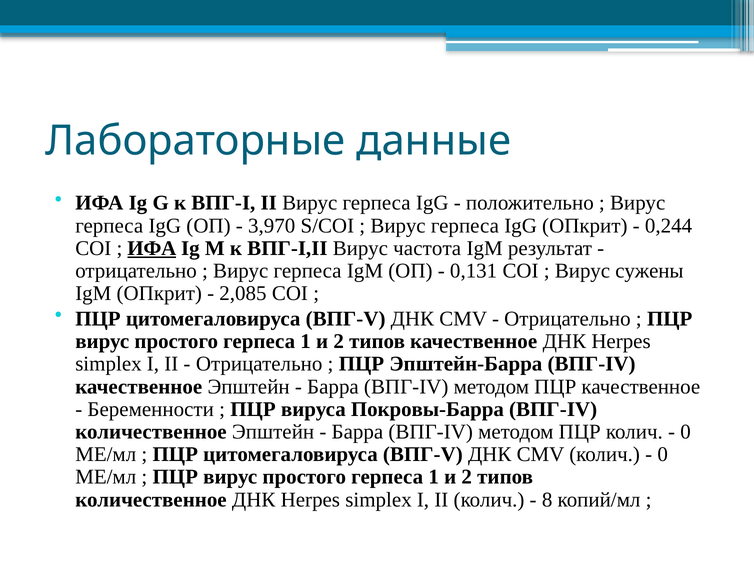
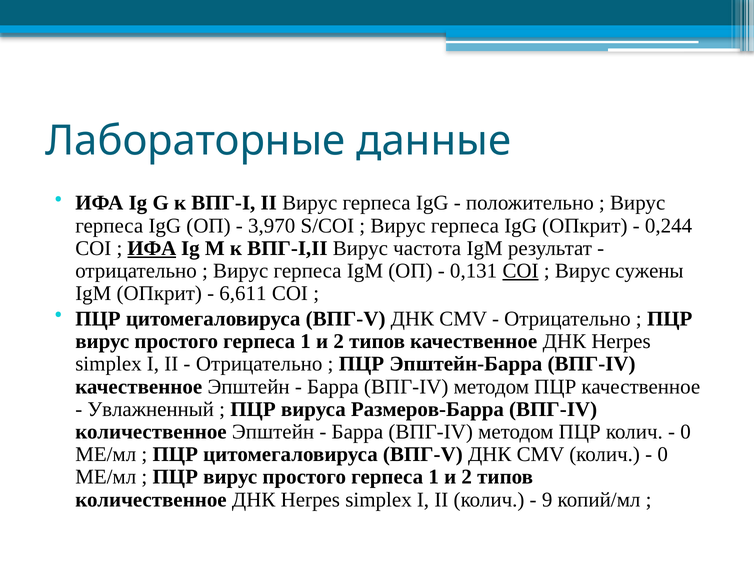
COI underline: none -> present (521, 271)
2,085: 2,085 -> 6,611 (243, 294)
Беременности: Беременности -> Увлажненный (151, 410)
Покровы-Барра: Покровы-Барра -> Размеров-Барра (427, 410)
8: 8 -> 9 (547, 500)
